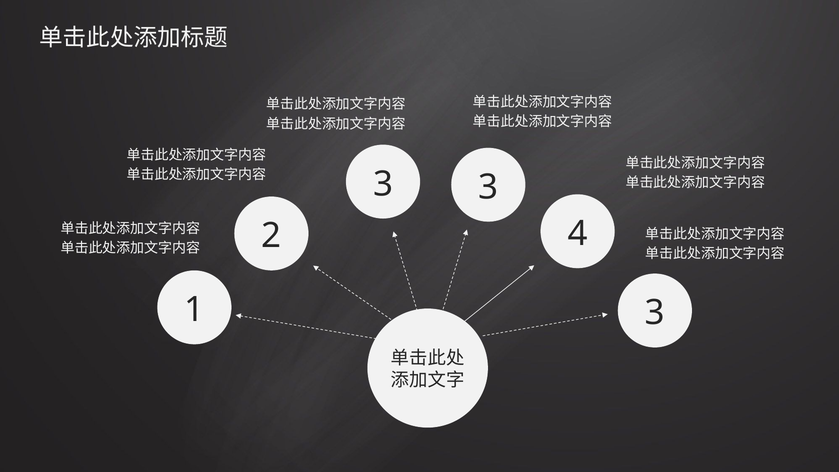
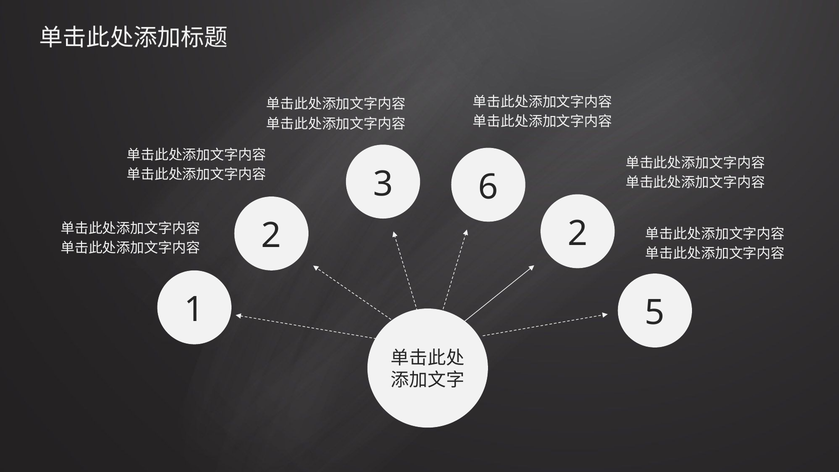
3 3: 3 -> 6 (488, 187)
2 4: 4 -> 2 (578, 234)
1 3: 3 -> 5 (655, 313)
